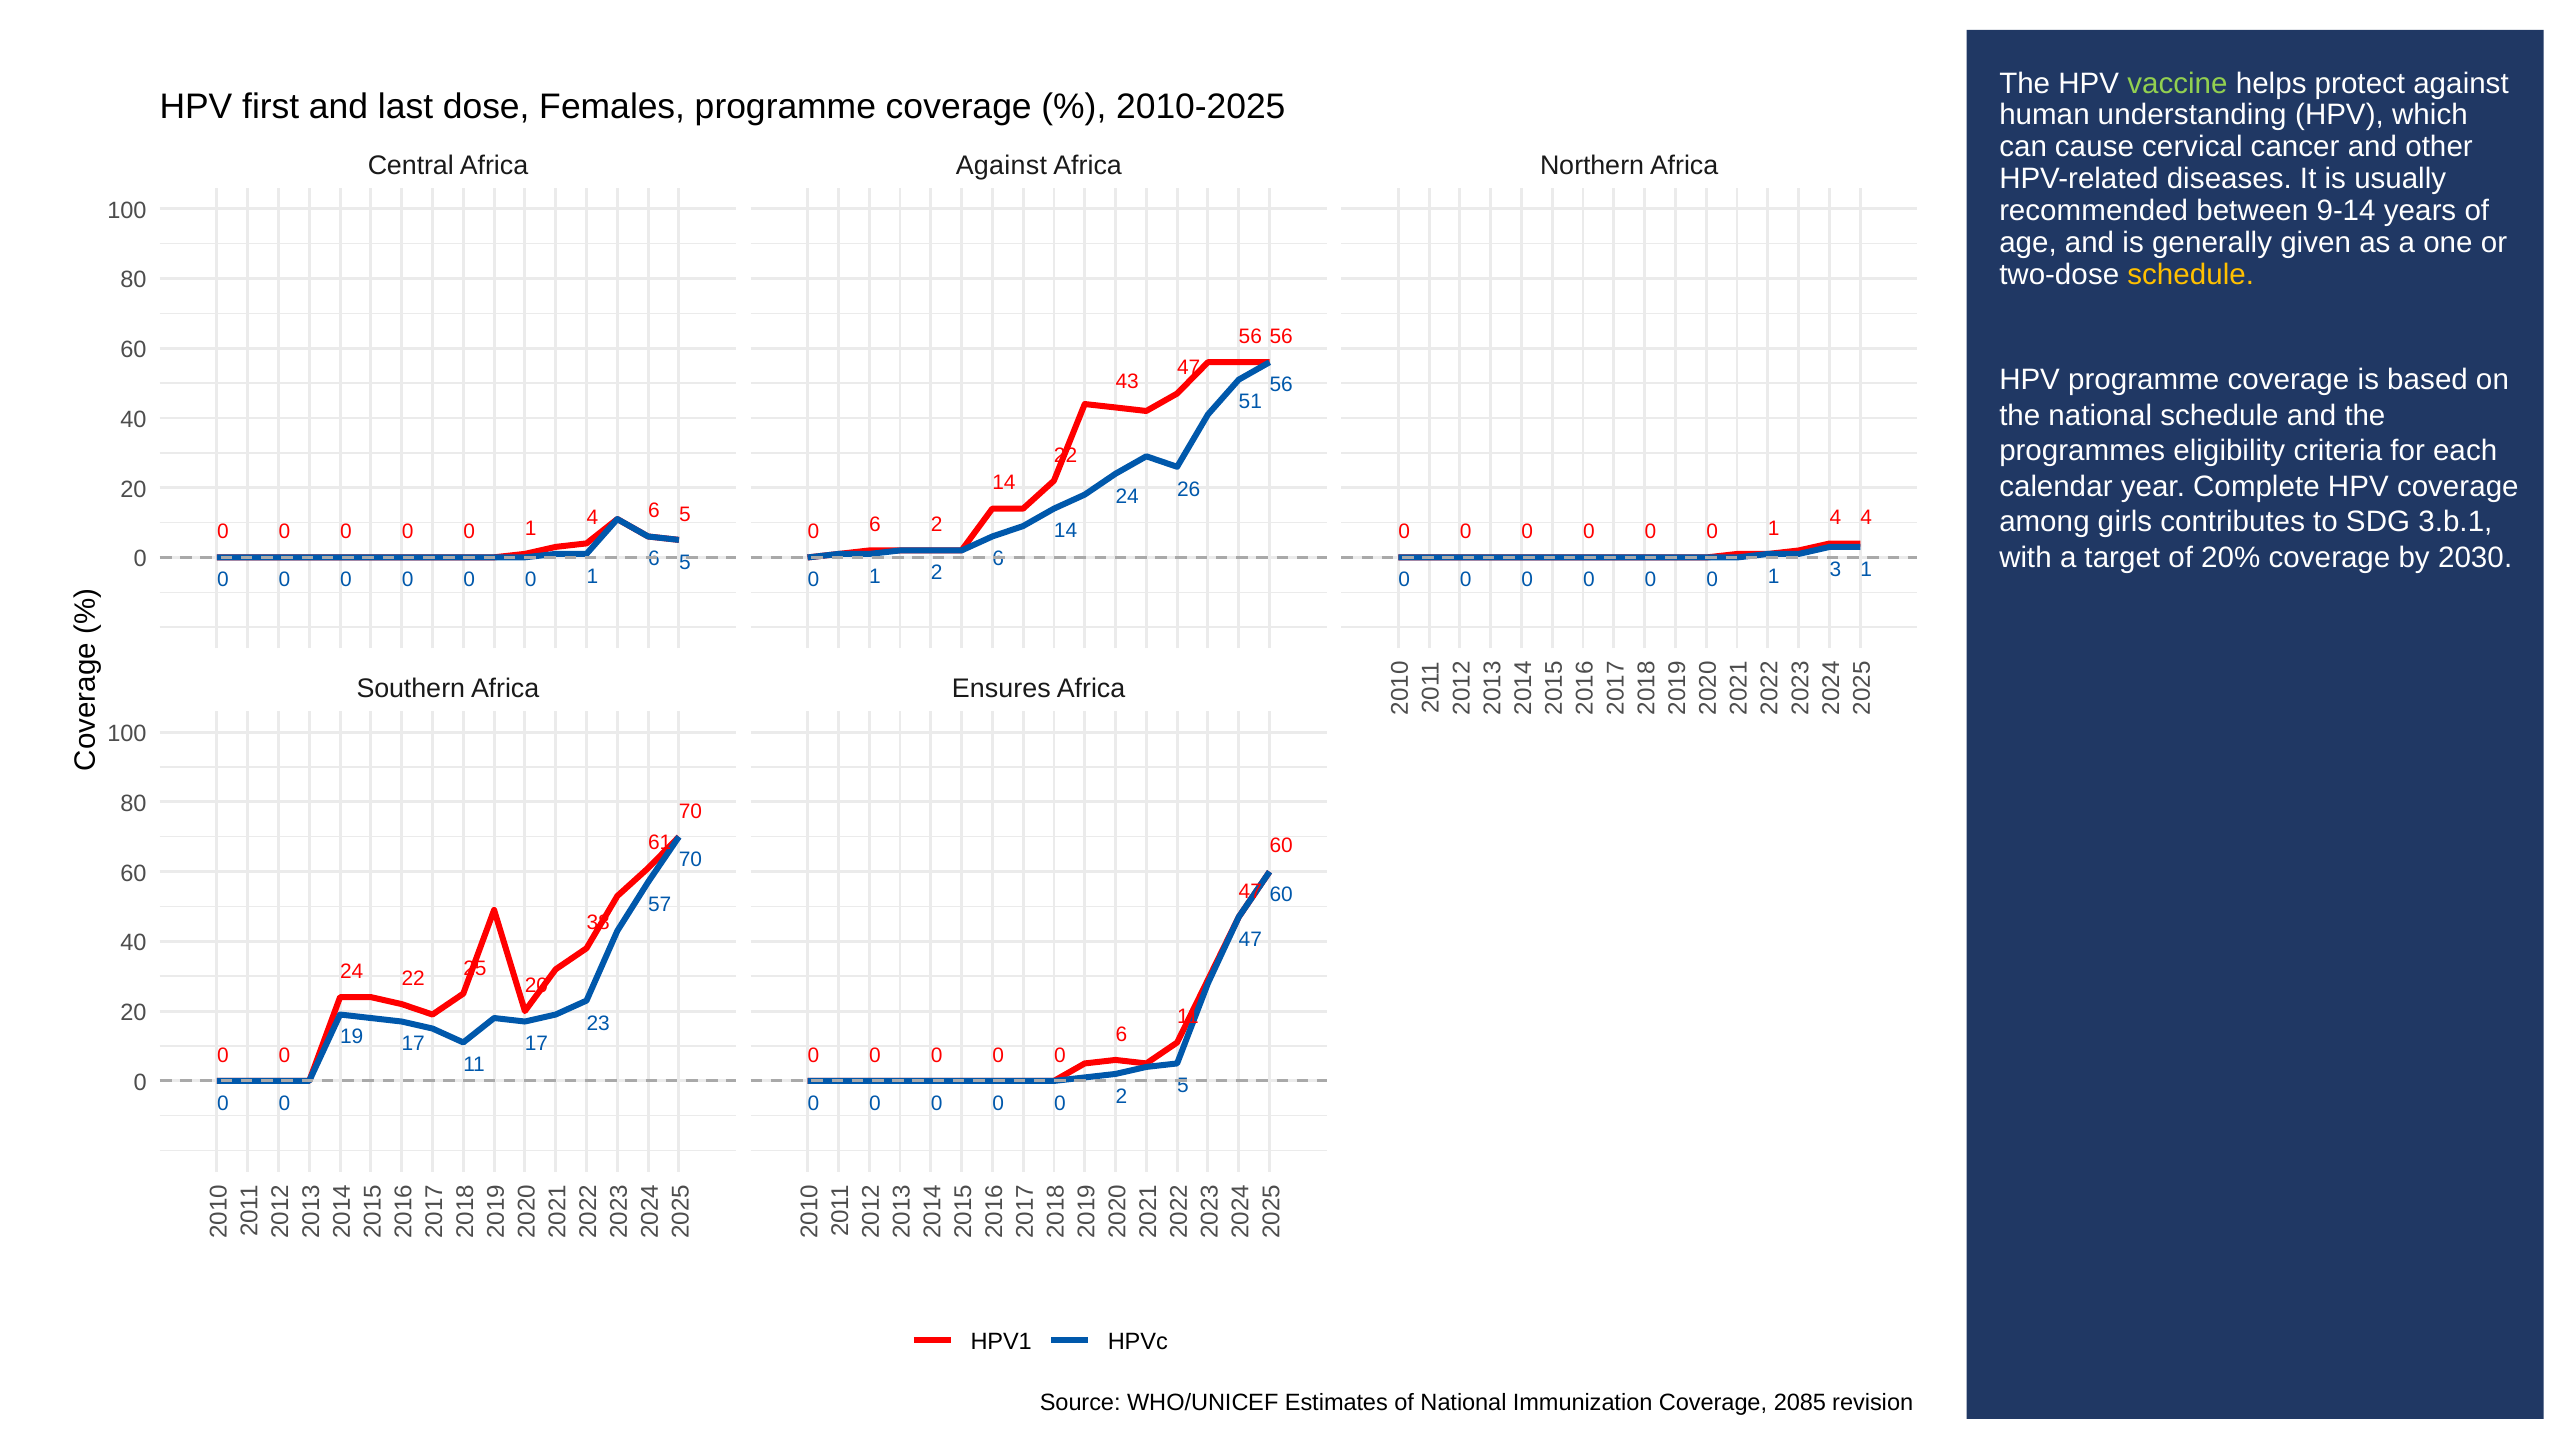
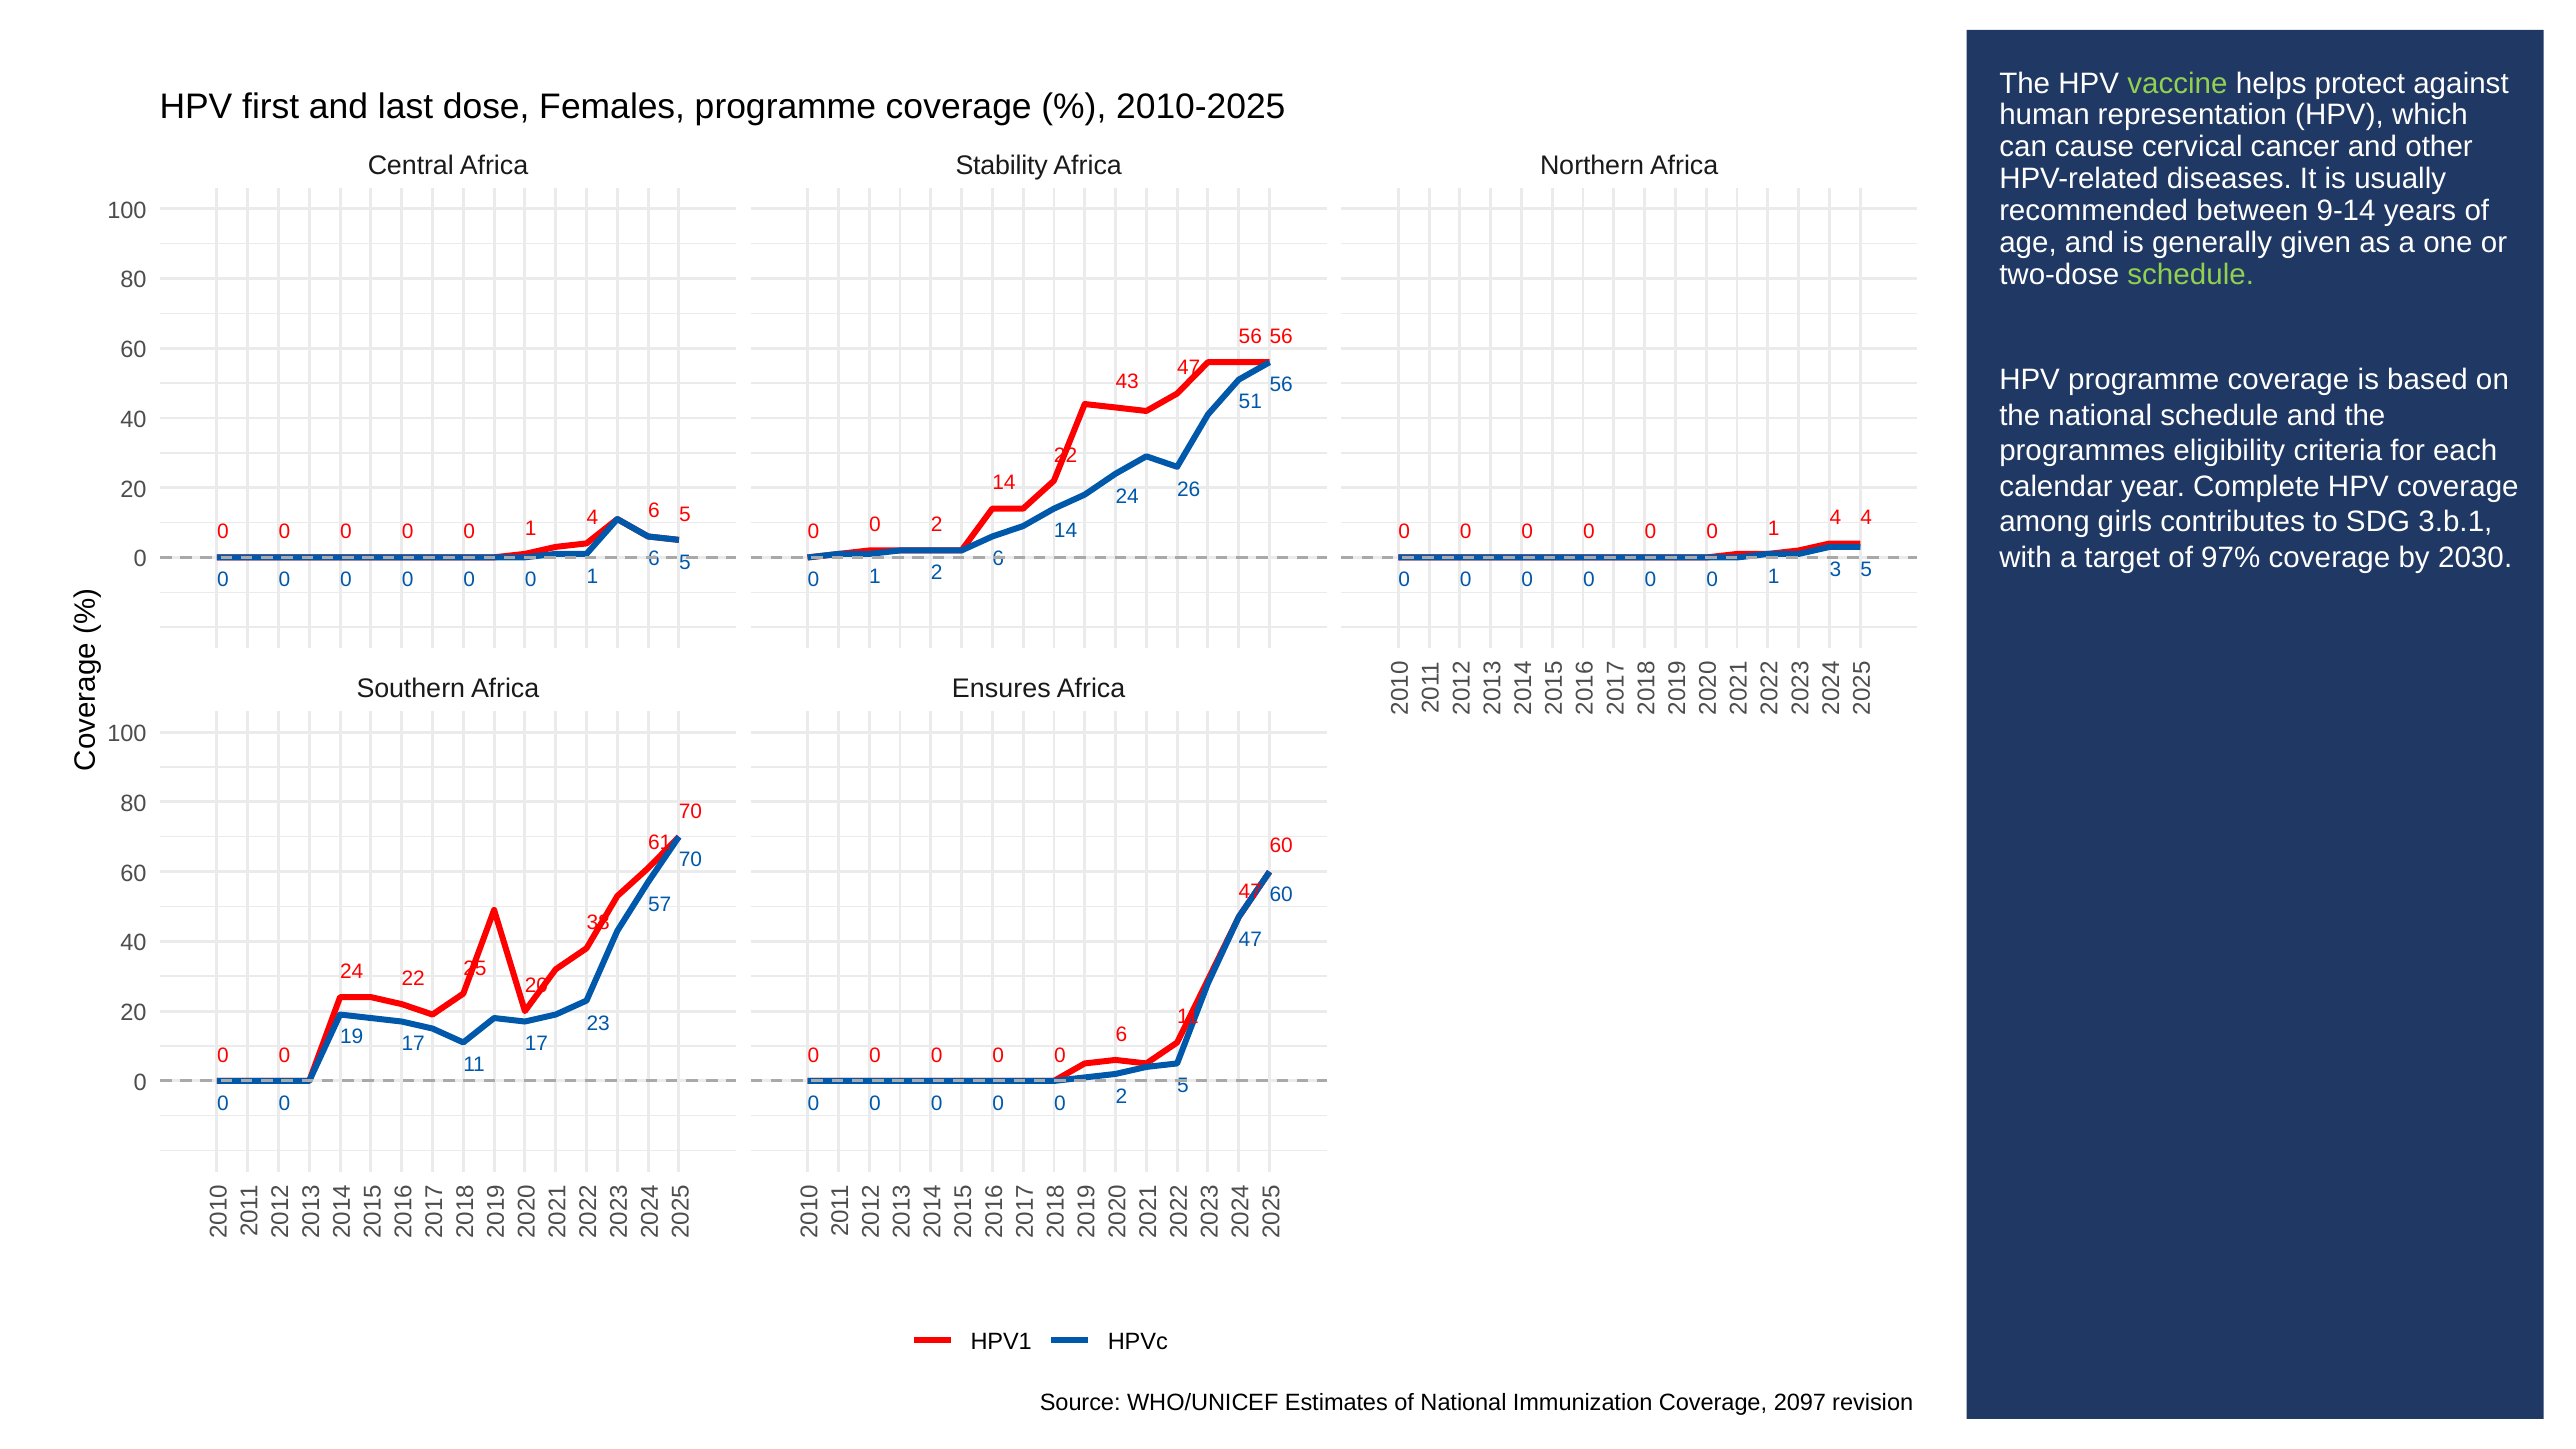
understanding: understanding -> representation (2192, 115)
Africa Against: Against -> Stability (1002, 165)
schedule colour: yellow -> light green (2191, 275)
6: 6 -> 0 (875, 525)
20%: 20% -> 97% (2231, 557)
3 1: 1 -> 5 (1866, 569)
2085: 2085 -> 2097 (1800, 1403)
